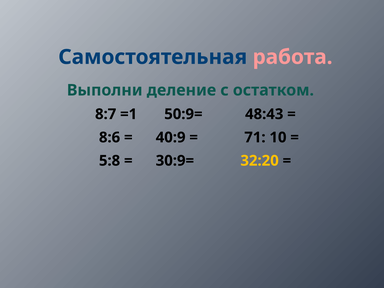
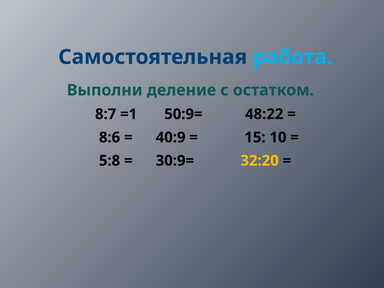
работа colour: pink -> light blue (293, 57)
48:43: 48:43 -> 48:22 (264, 114)
71: 71 -> 15 (255, 137)
